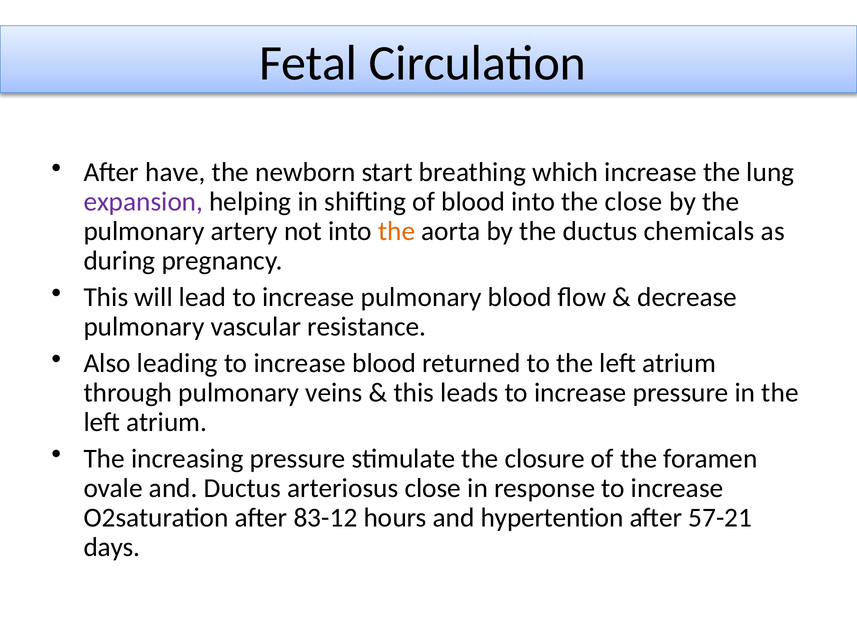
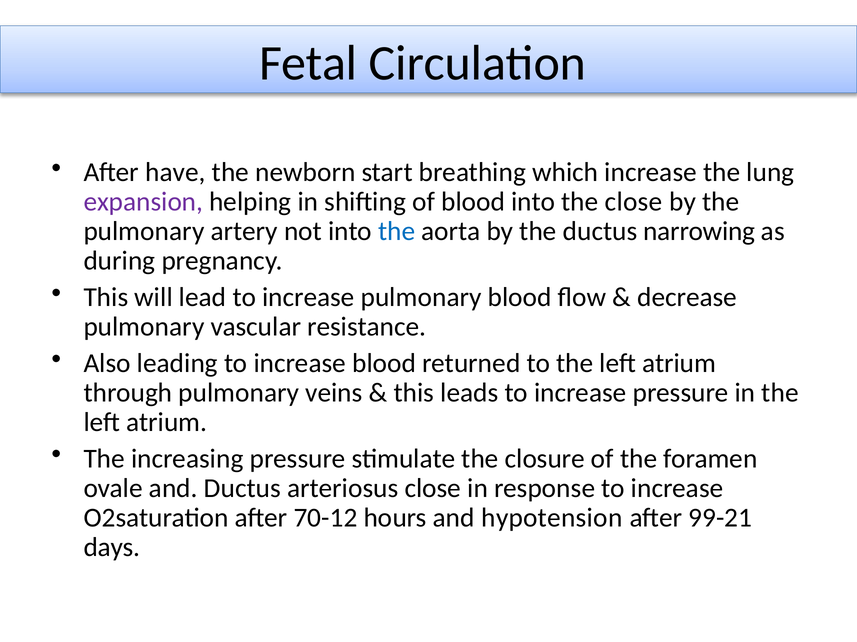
the colour: orange -> blue (397, 232)
chemicals: chemicals -> narrowing (699, 232)
83-12: 83-12 -> 70-12 (326, 518)
hypertention: hypertention -> hypotension (552, 518)
57-21: 57-21 -> 99-21 (720, 518)
